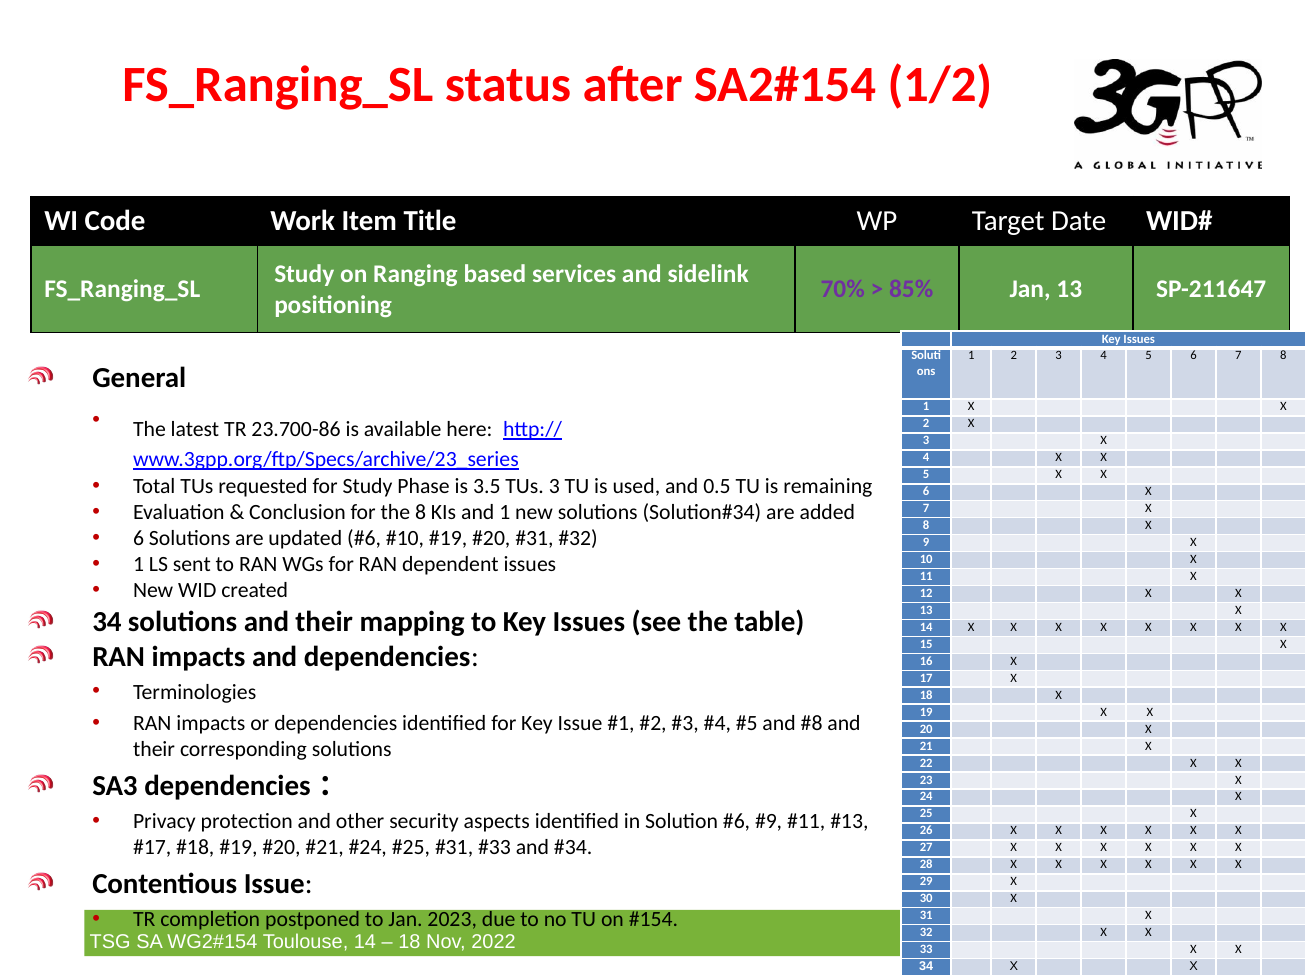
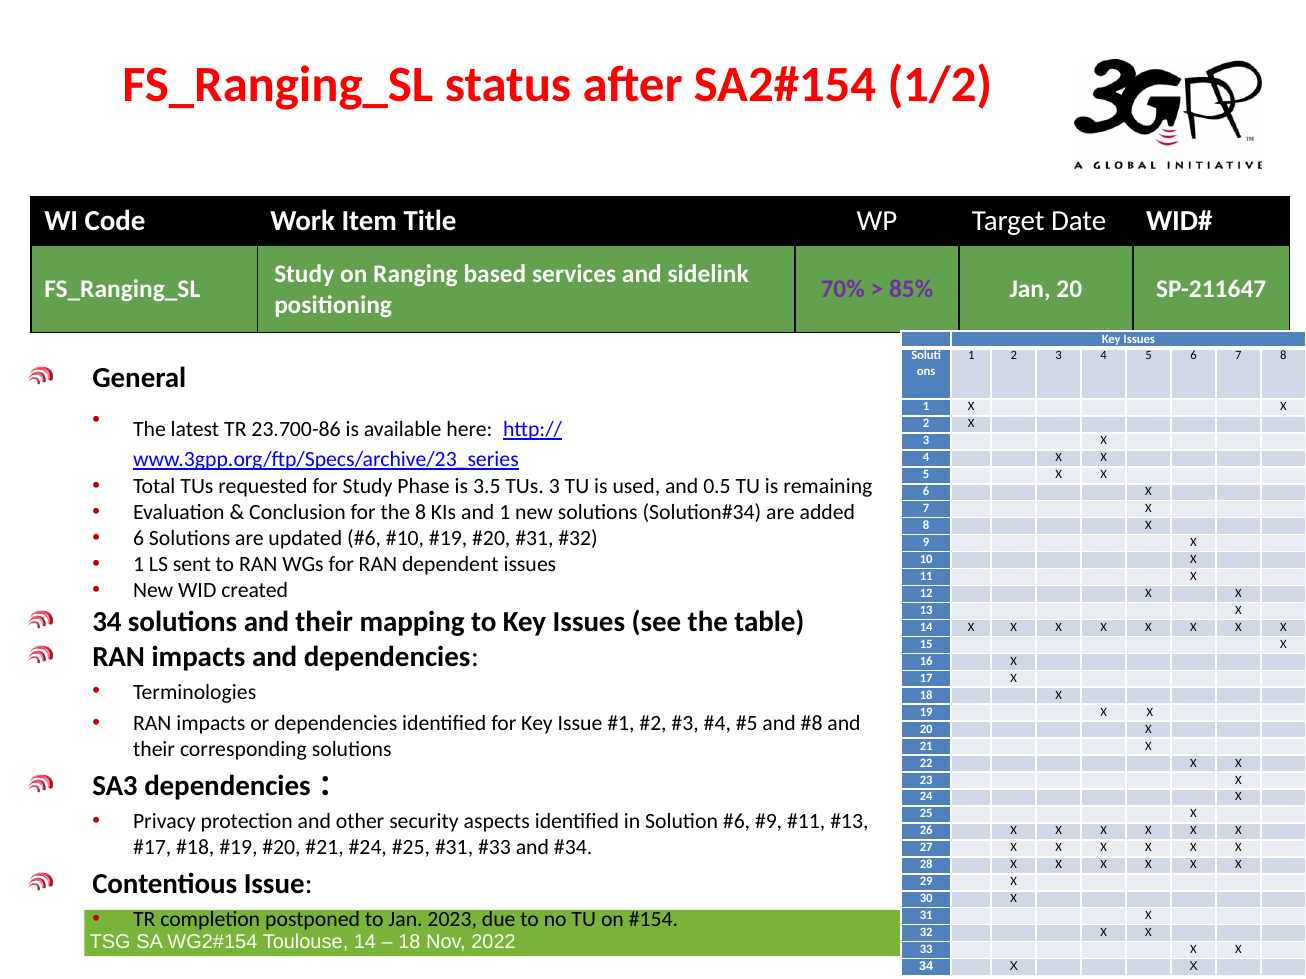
Jan 13: 13 -> 20 (1069, 289)
